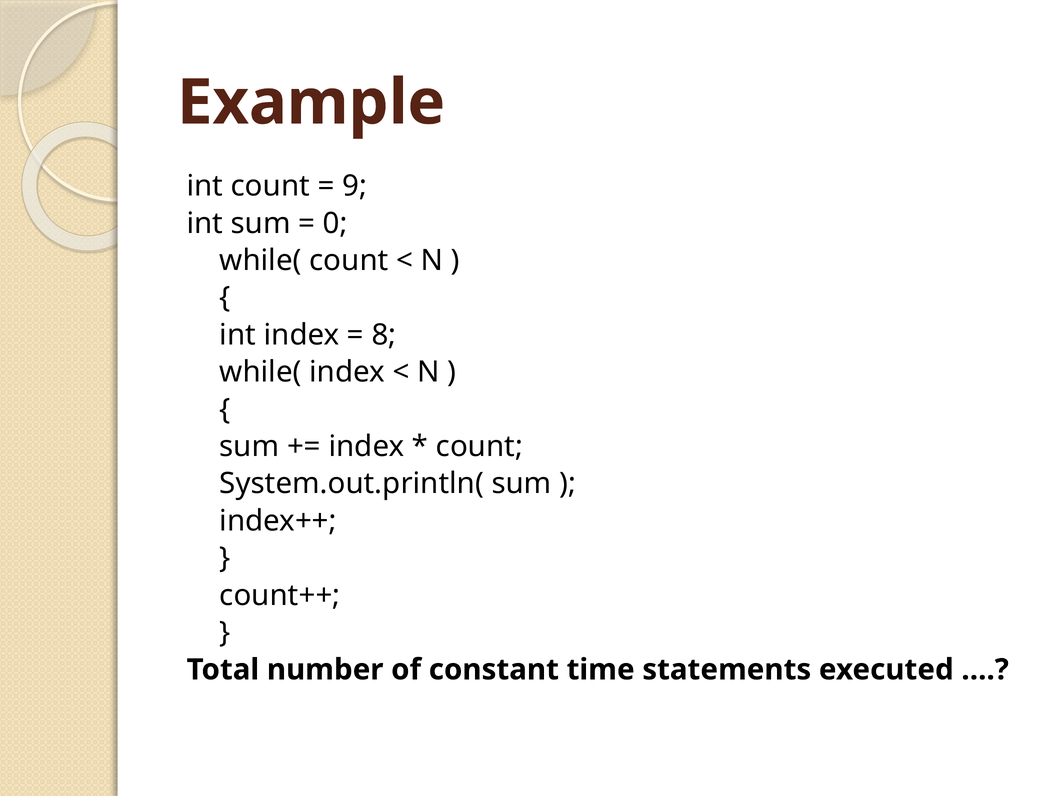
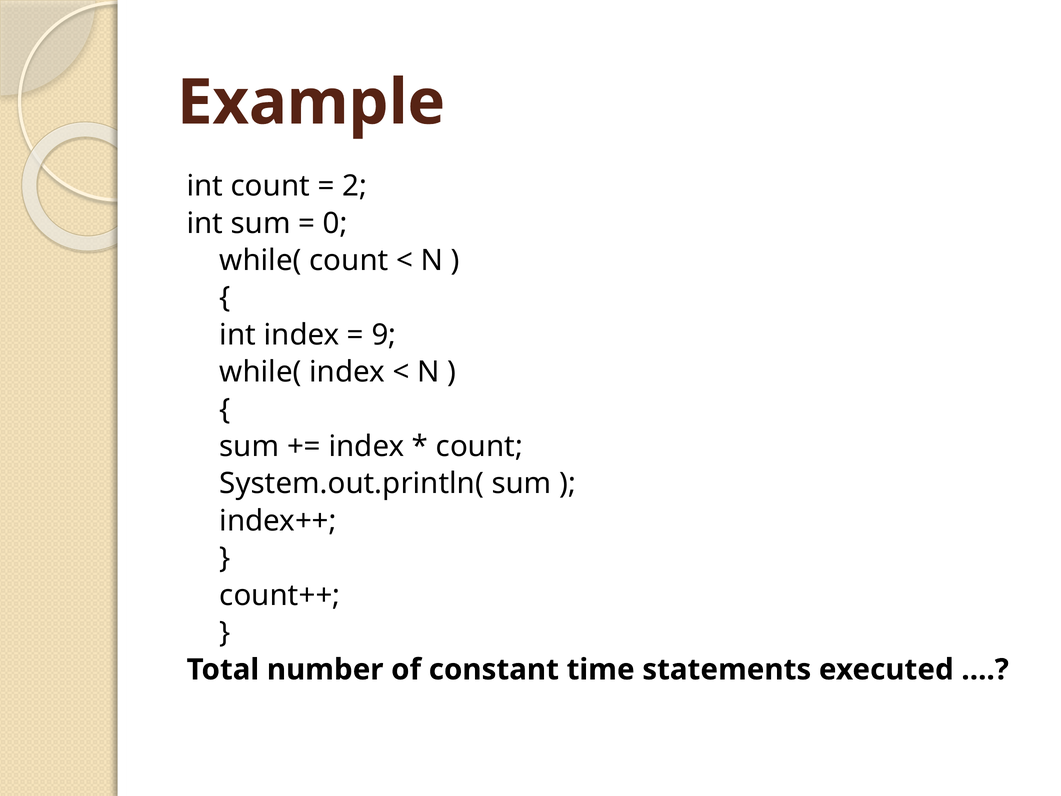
9: 9 -> 2 (355, 186)
8: 8 -> 9 (384, 335)
